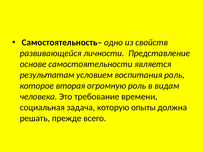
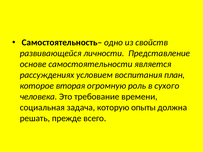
результатам: результатам -> рассуждениях (47, 75)
воспитания роль: роль -> план (174, 75)
видам: видам -> сухого (167, 86)
